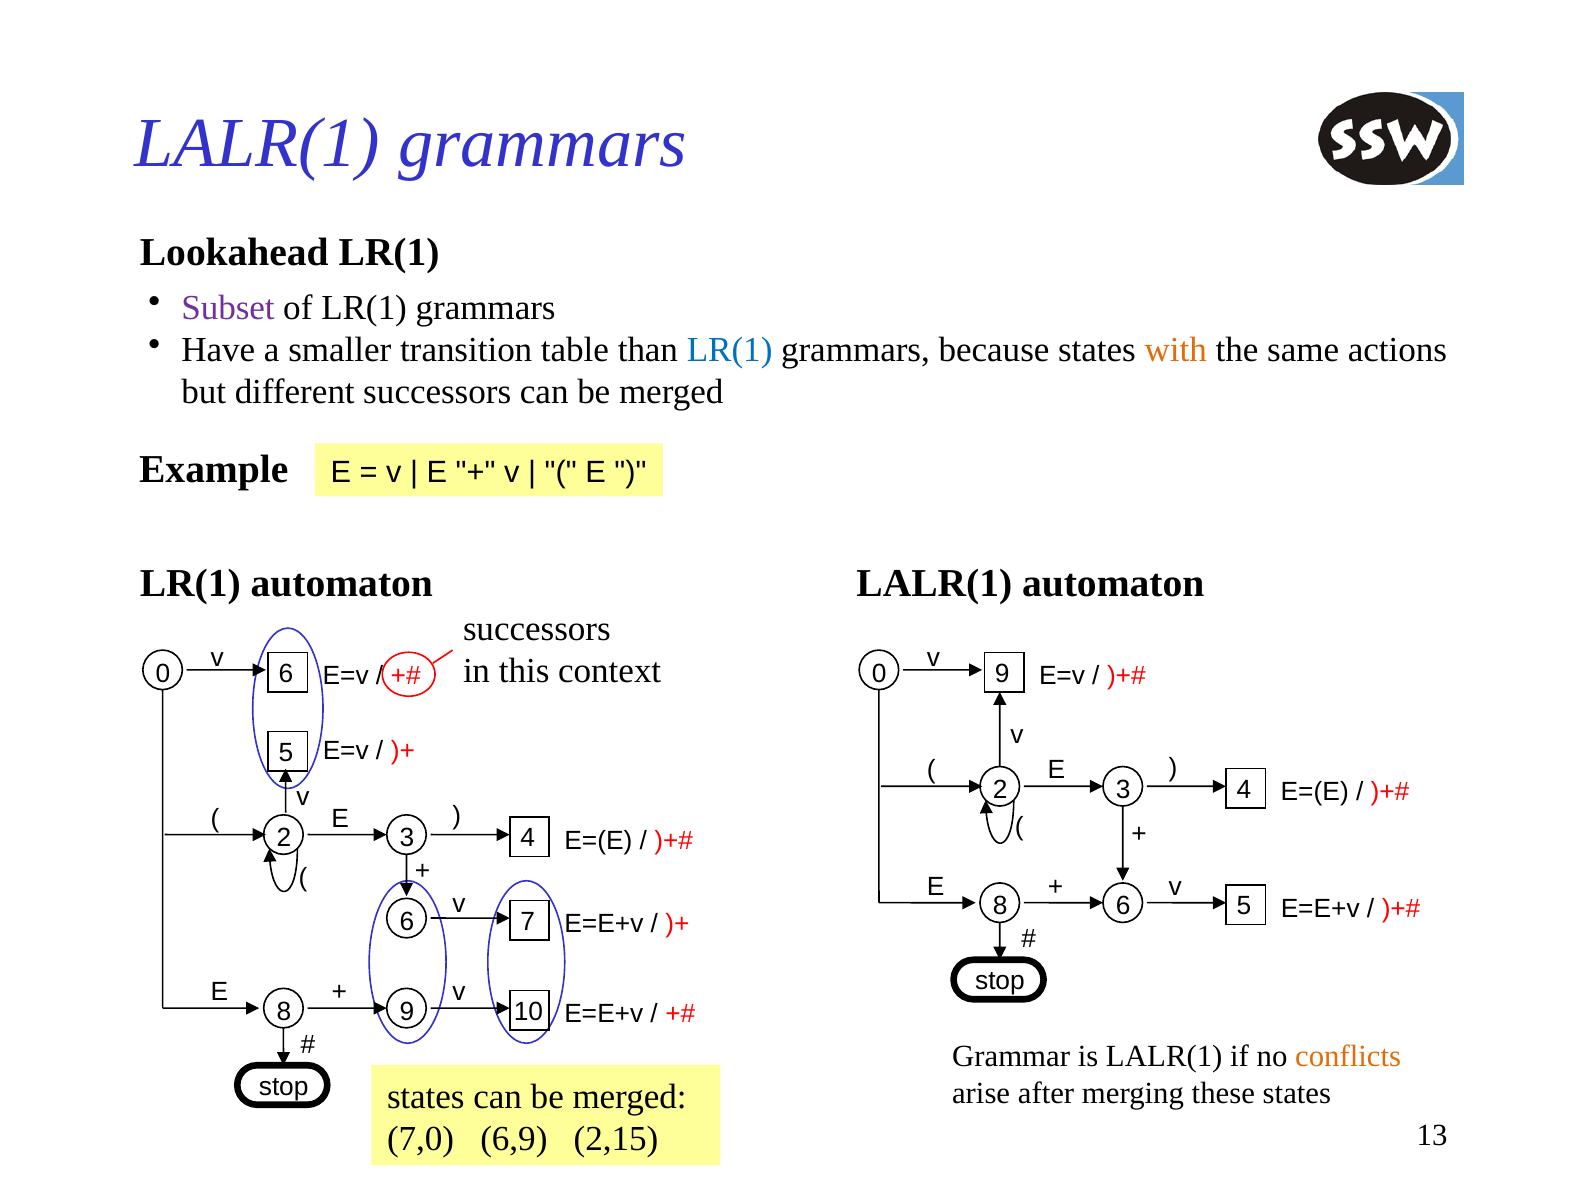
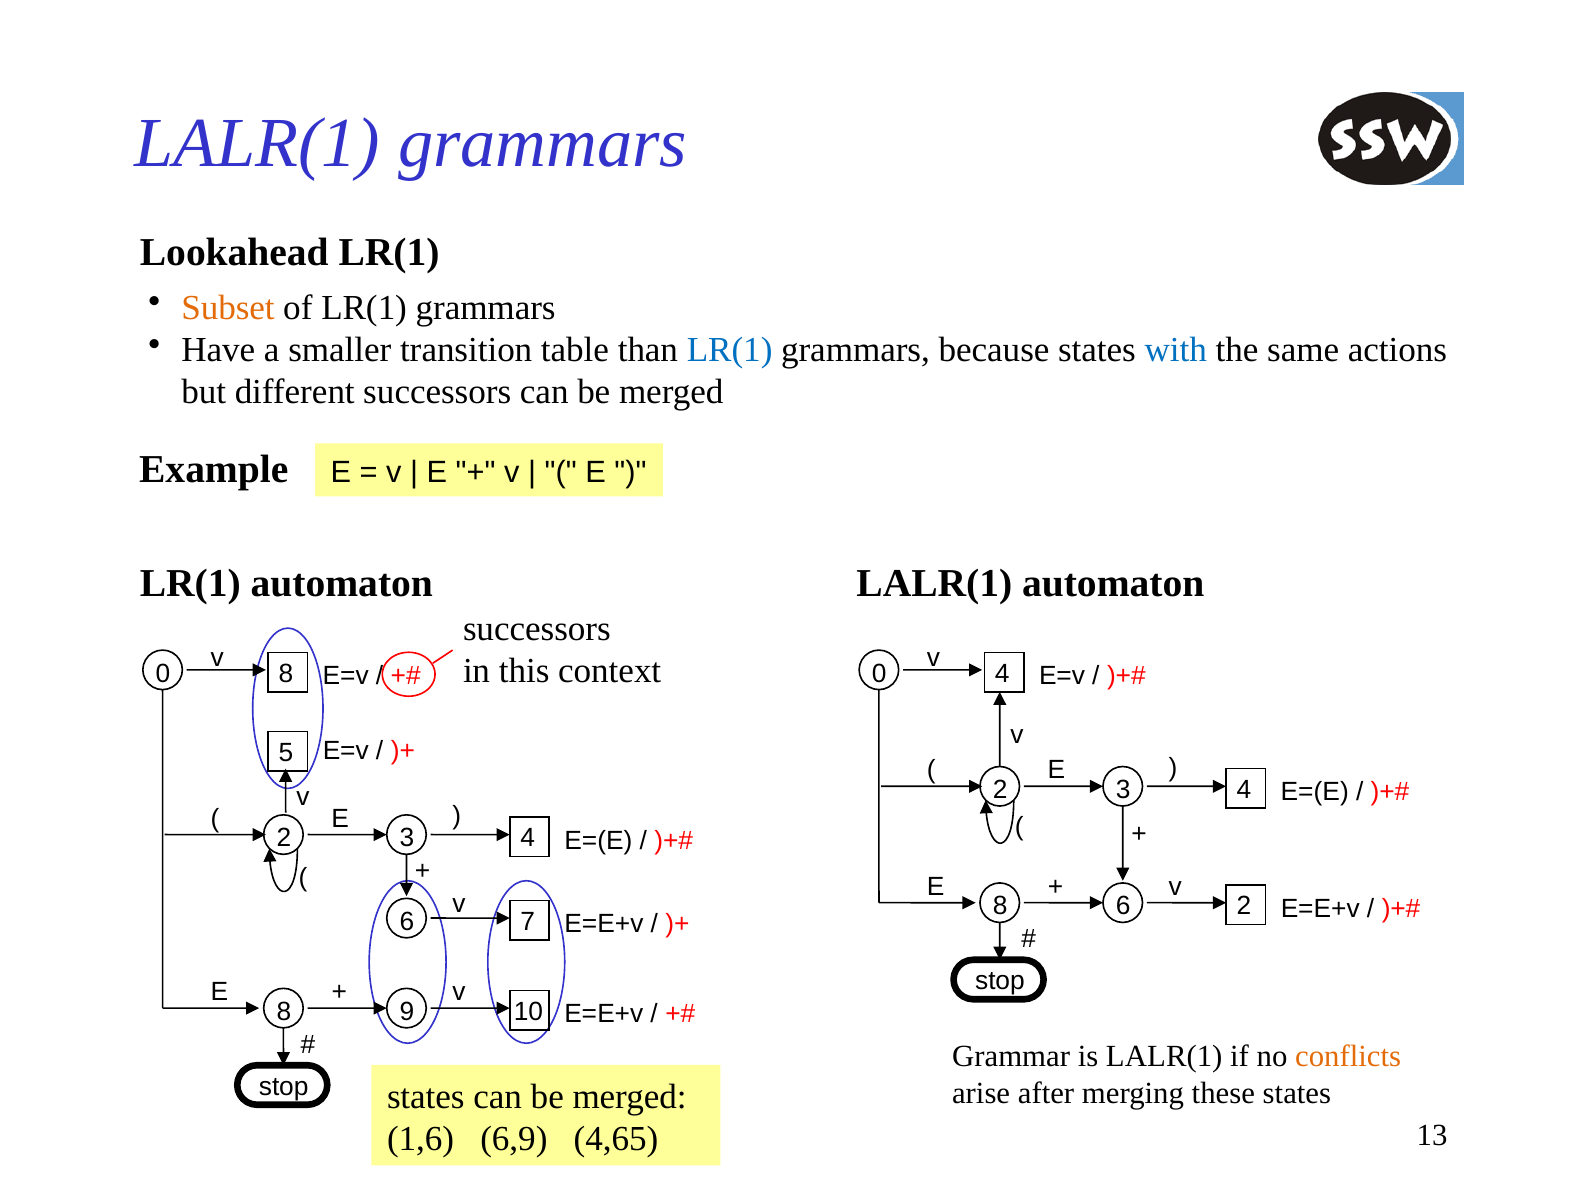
Subset colour: purple -> orange (228, 308)
with colour: orange -> blue (1176, 350)
0 6: 6 -> 8 (286, 674)
0 9: 9 -> 4 (1002, 674)
6 5: 5 -> 2 (1244, 907)
7,0: 7,0 -> 1,6 (421, 1139)
2,15: 2,15 -> 4,65 (616, 1139)
